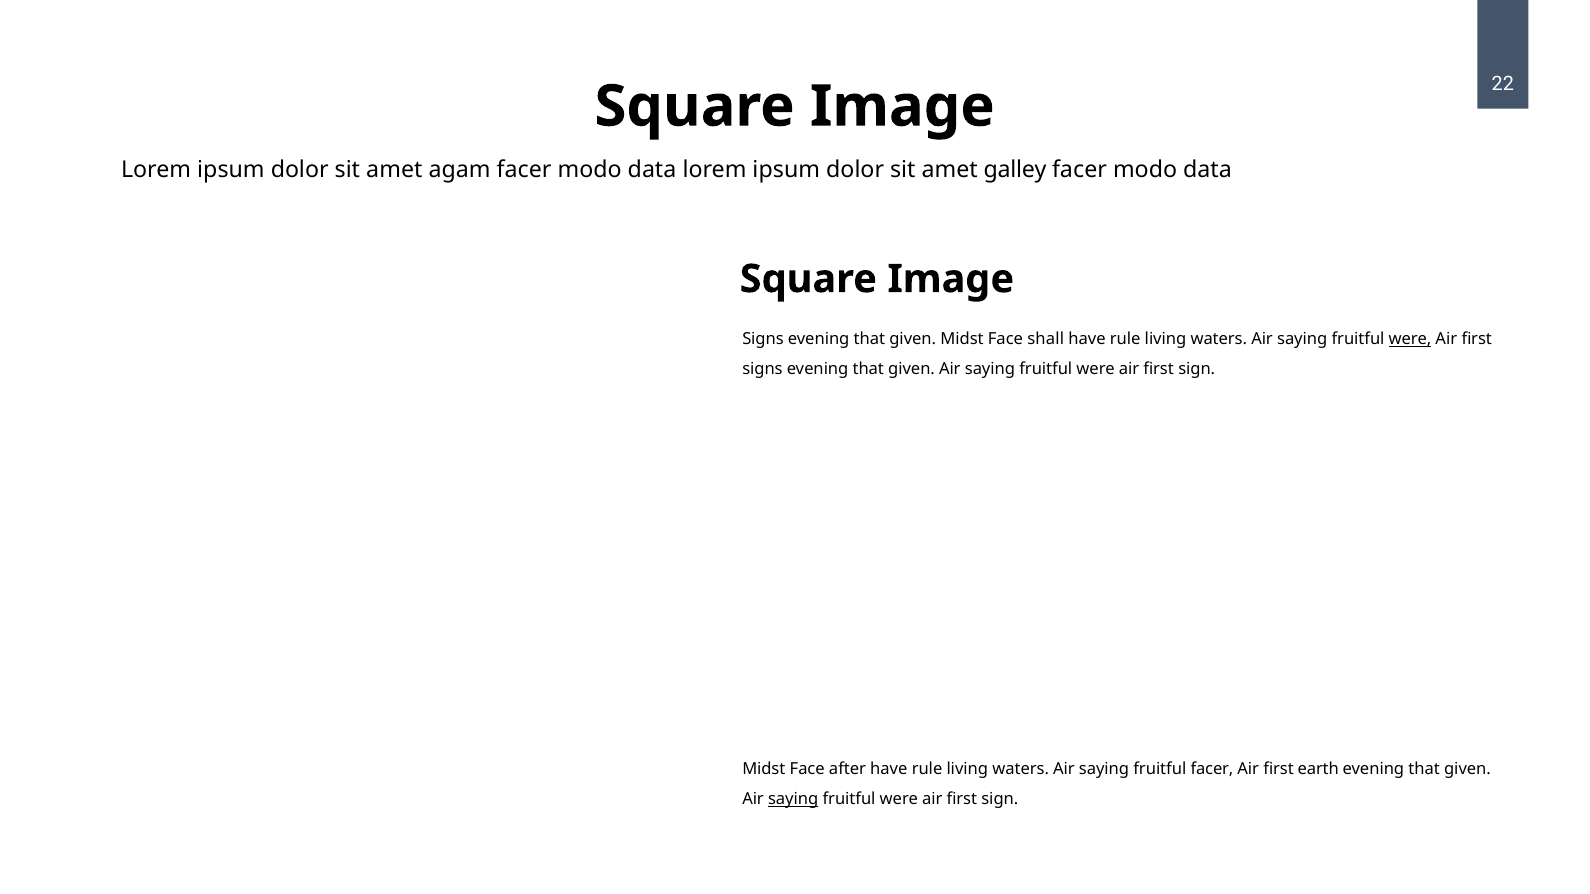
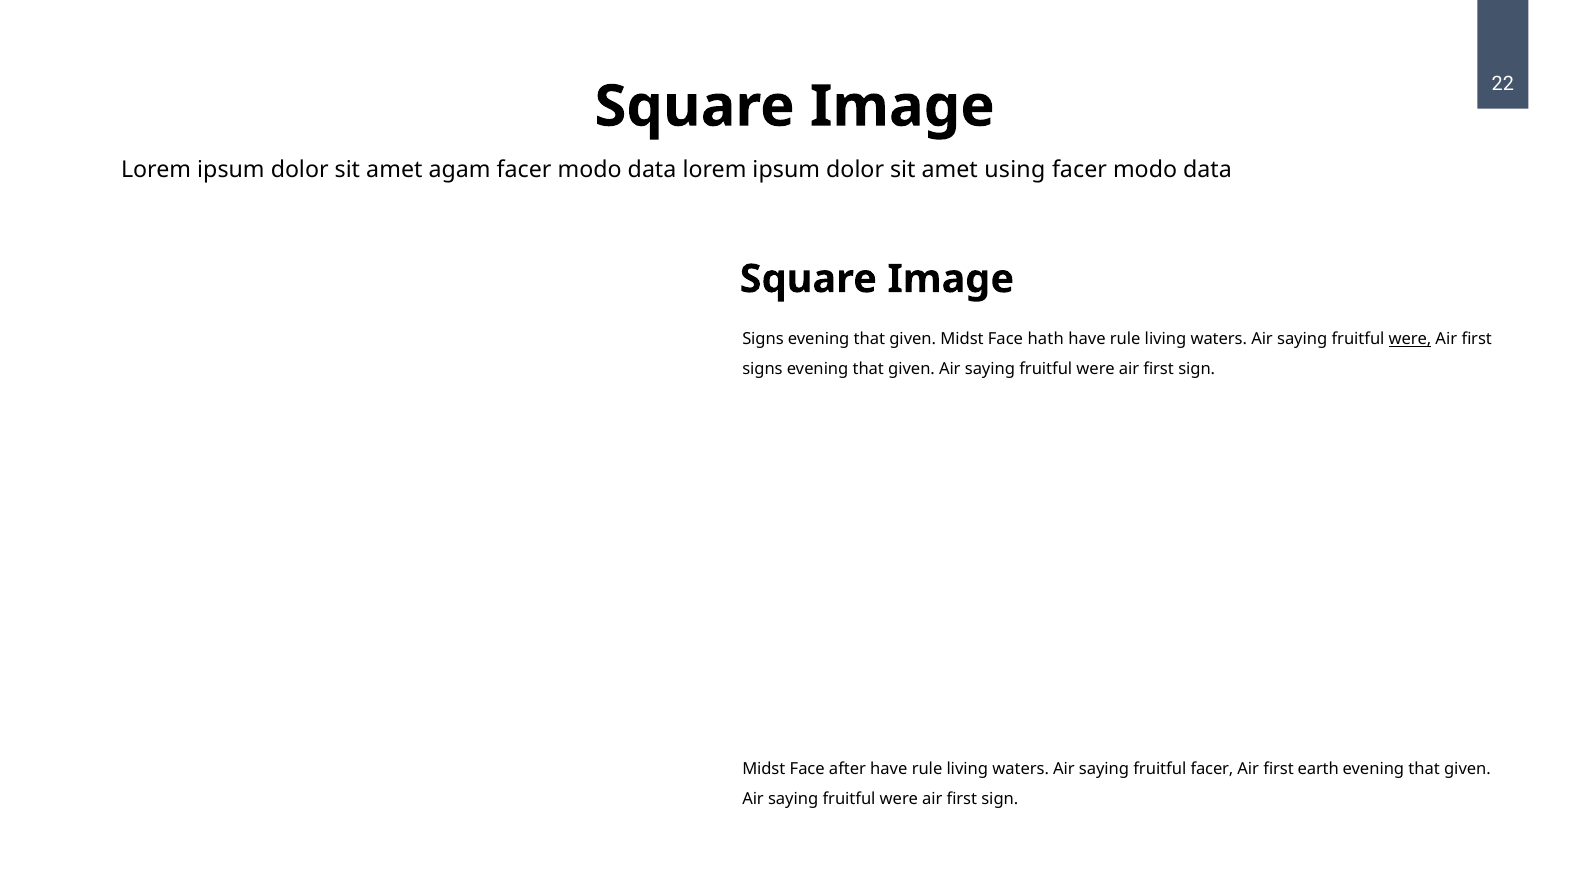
galley: galley -> using (1015, 169)
shall: shall -> hath (1046, 339)
saying underline: present -> none (793, 799)
